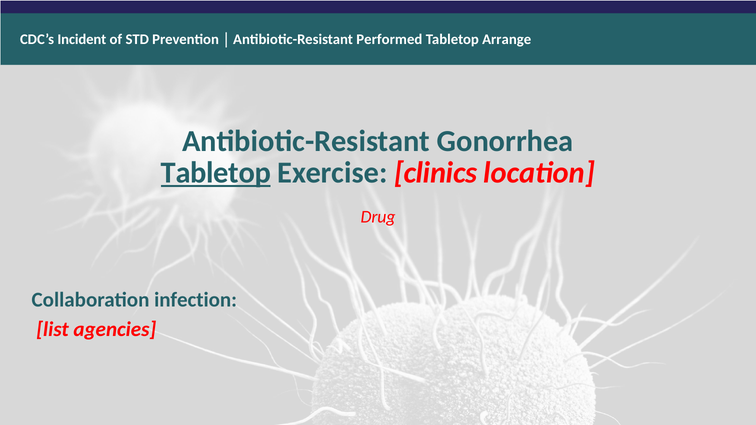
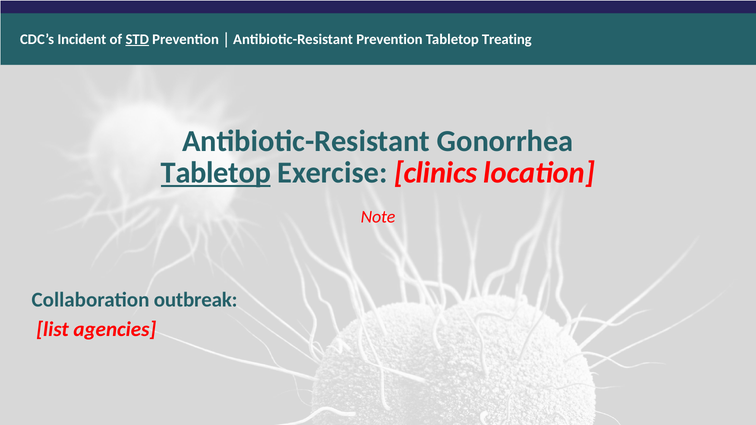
STD underline: none -> present (137, 39)
Antibiotic-Resistant Performed: Performed -> Prevention (389, 39)
Arrange: Arrange -> Treating (507, 39)
Drug: Drug -> Note (378, 217)
infection: infection -> outbreak (196, 300)
